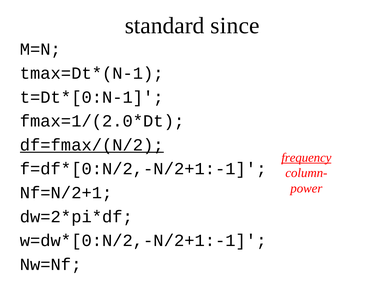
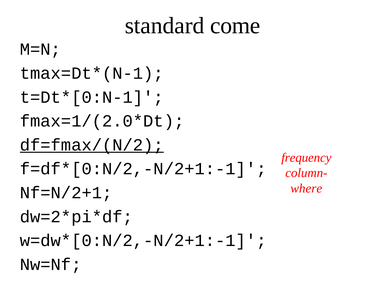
since: since -> come (235, 26)
frequency underline: present -> none (306, 158)
power: power -> where (306, 189)
